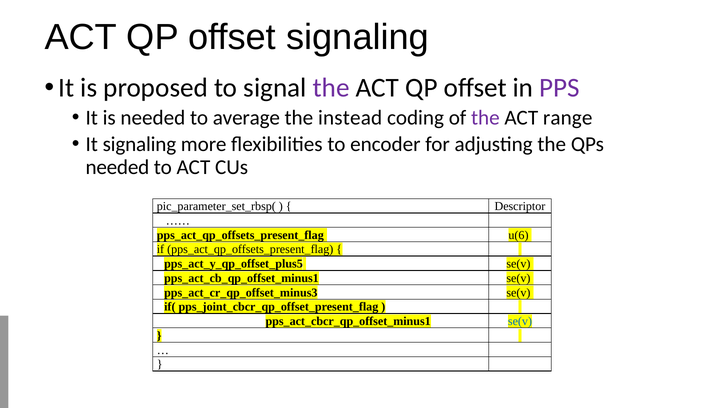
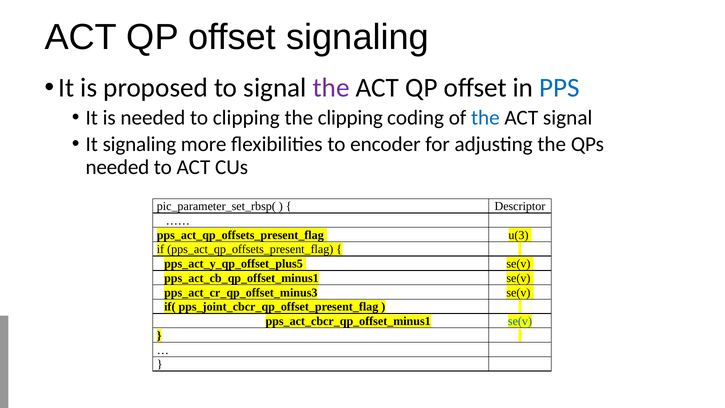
PPS colour: purple -> blue (560, 88)
to average: average -> clipping (246, 118)
the instead: instead -> clipping (350, 118)
the colour: purple -> blue (485, 118)
ACT range: range -> signal (568, 118)
u(6: u(6 -> u(3 (519, 235)
